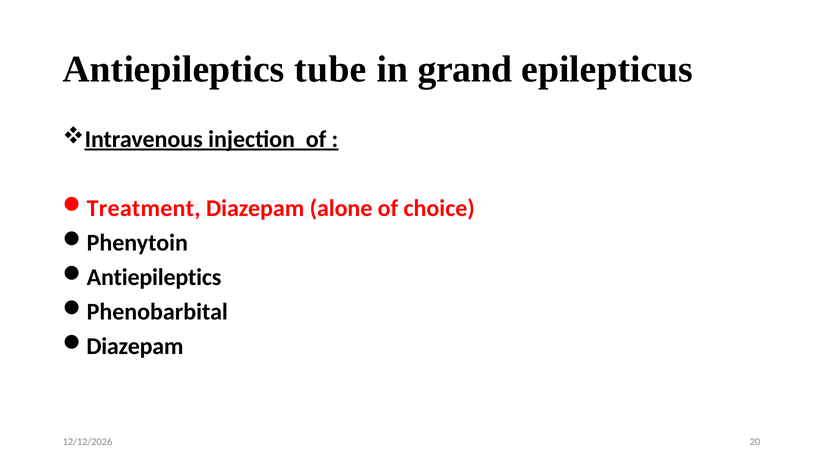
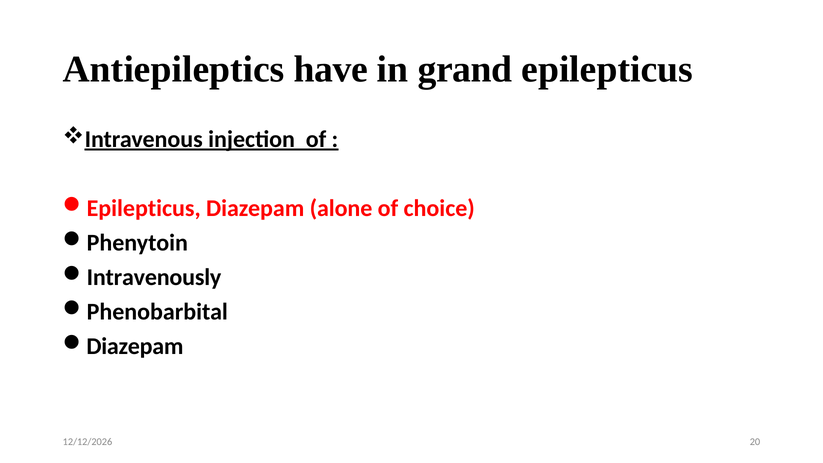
tube: tube -> have (331, 69)
Treatment: Treatment -> Epilepticus (144, 208)
Antiepileptics: Antiepileptics -> Intravenously (154, 277)
